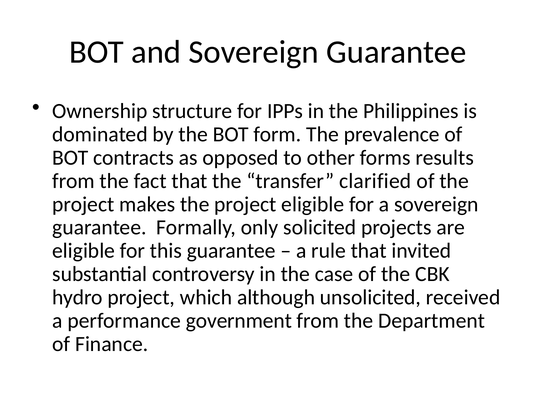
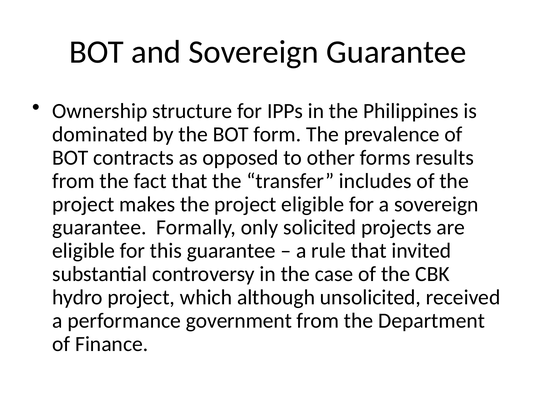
clarified: clarified -> includes (375, 181)
